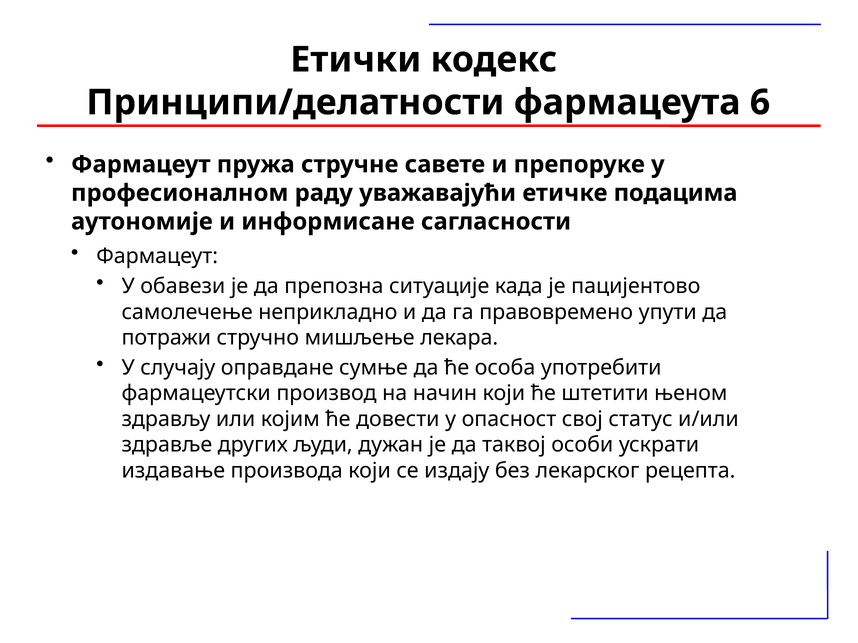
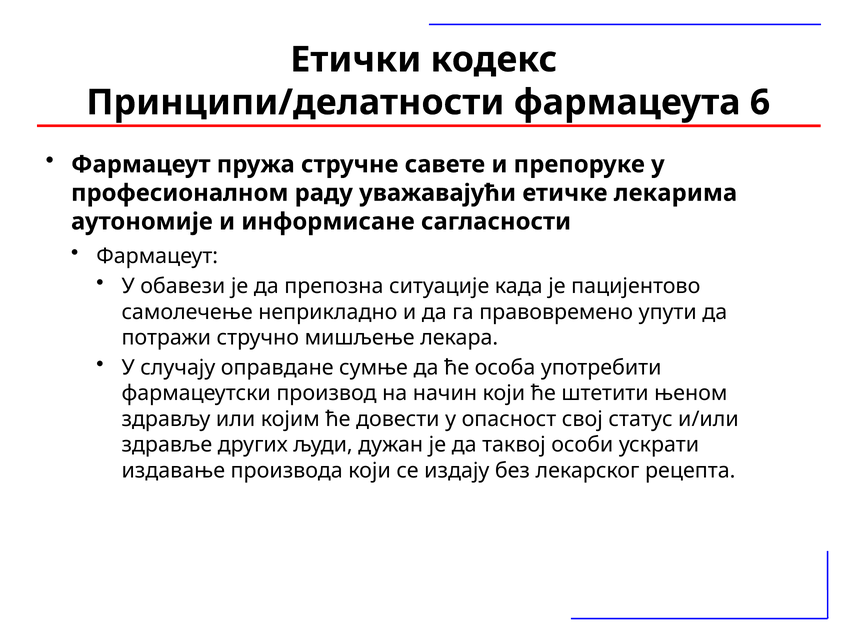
подацима: подацима -> лекарима (675, 193)
